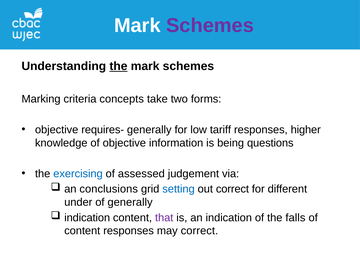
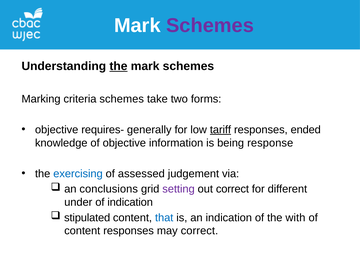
criteria concepts: concepts -> schemes (122, 99)
tariff underline: none -> present (220, 130)
higher: higher -> ended (306, 130)
questions: questions -> response (270, 143)
setting colour: blue -> purple (179, 189)
of generally: generally -> indication (130, 202)
indication: indication -> stipulated (87, 218)
that colour: purple -> blue (164, 218)
falls: falls -> with (295, 218)
